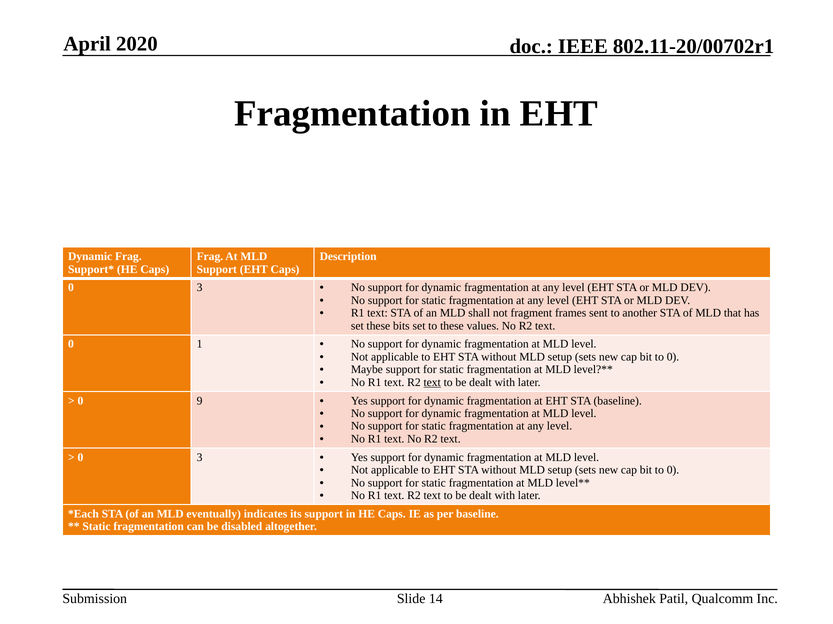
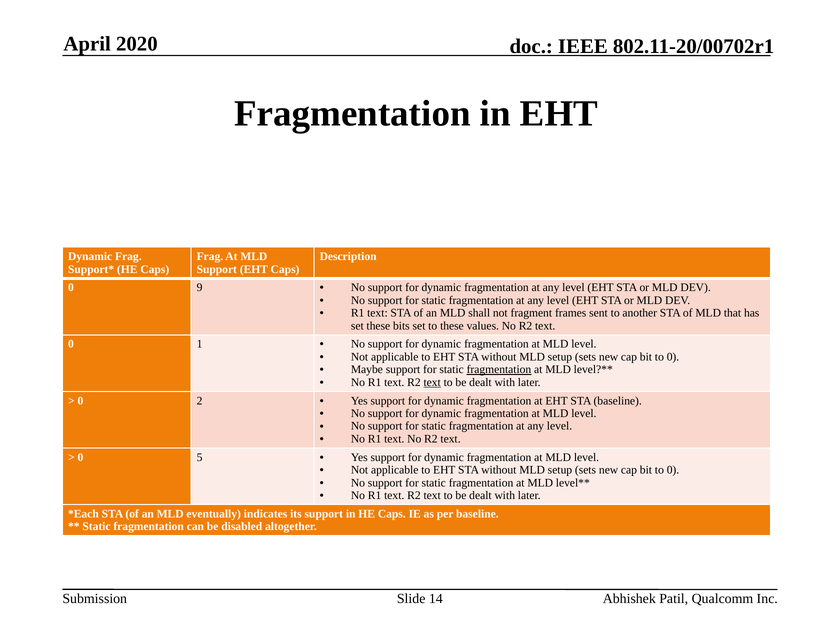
3: 3 -> 9 (200, 288)
fragmentation underline: none -> present (499, 370)
9: 9 -> 2 (200, 401)
3: 3 -> 5 (200, 458)
